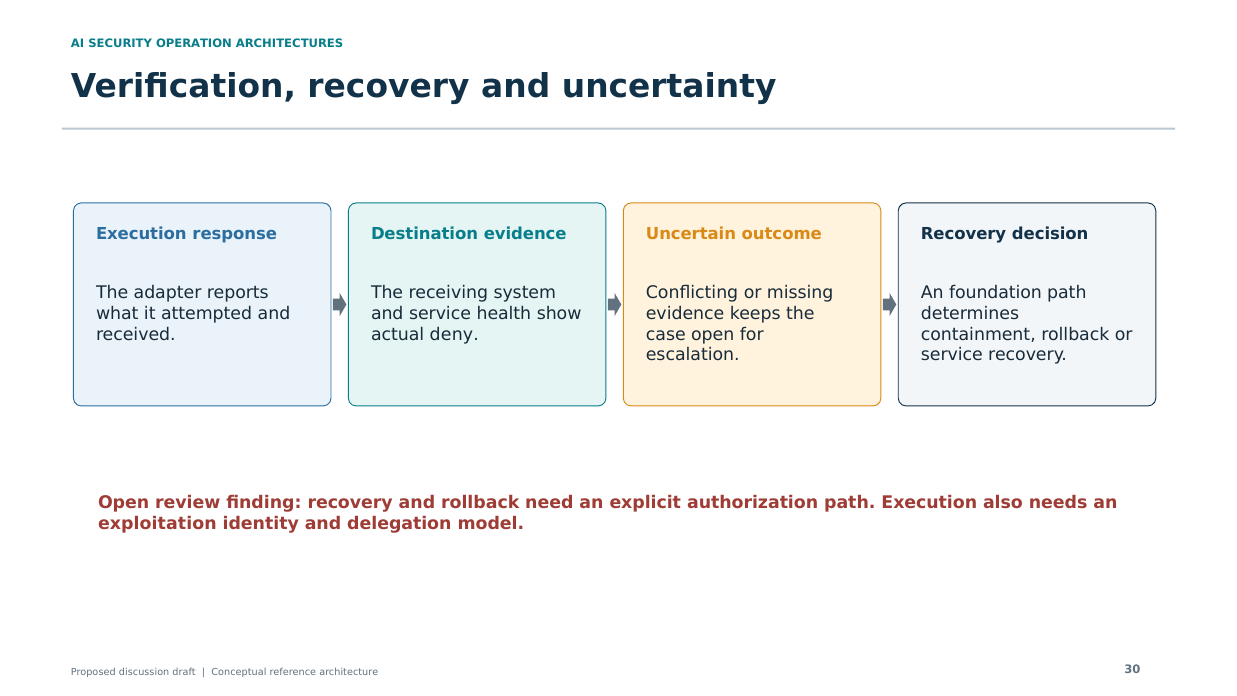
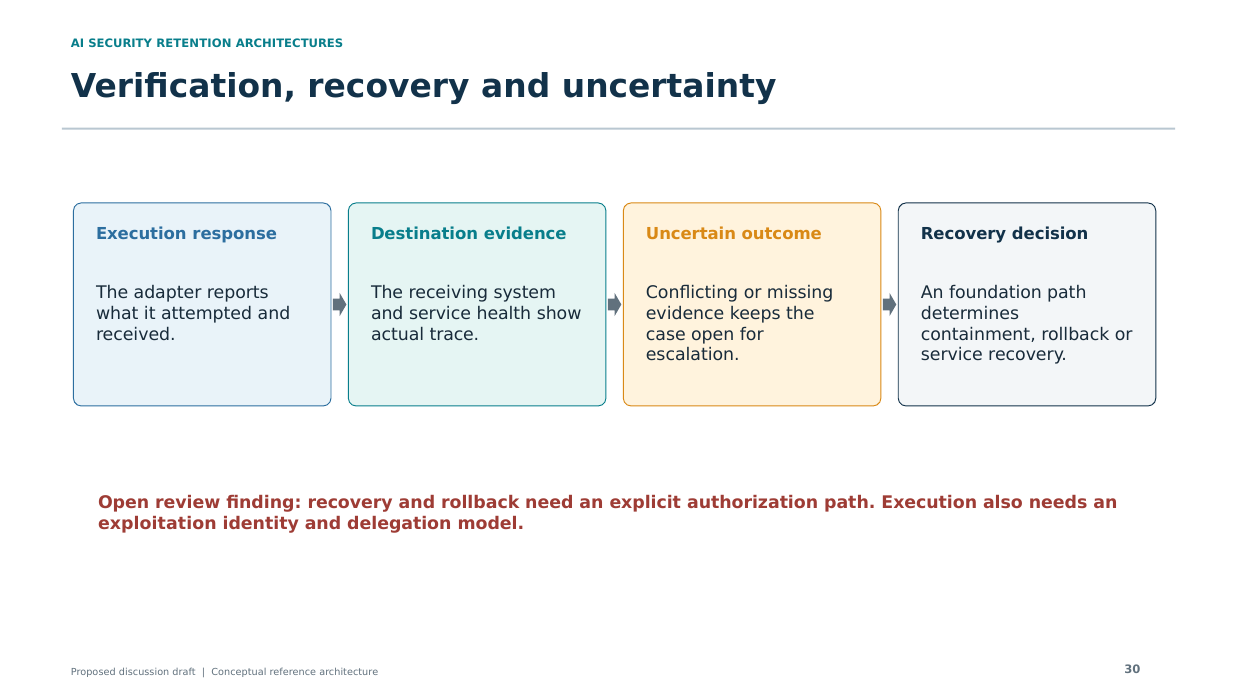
OPERATION: OPERATION -> RETENTION (194, 43)
deny: deny -> trace (454, 334)
